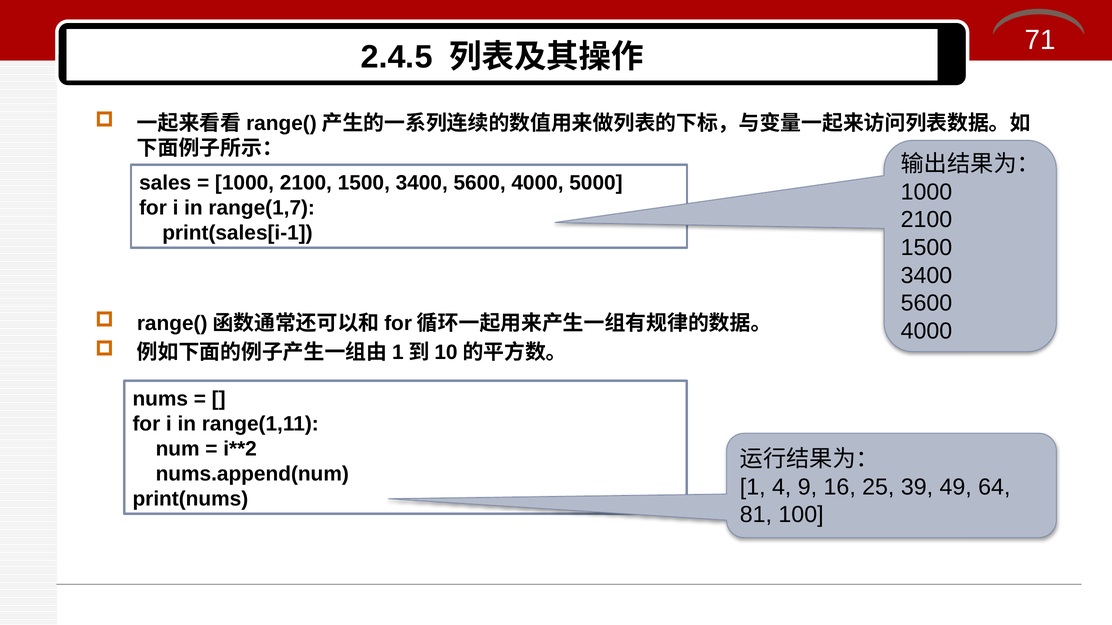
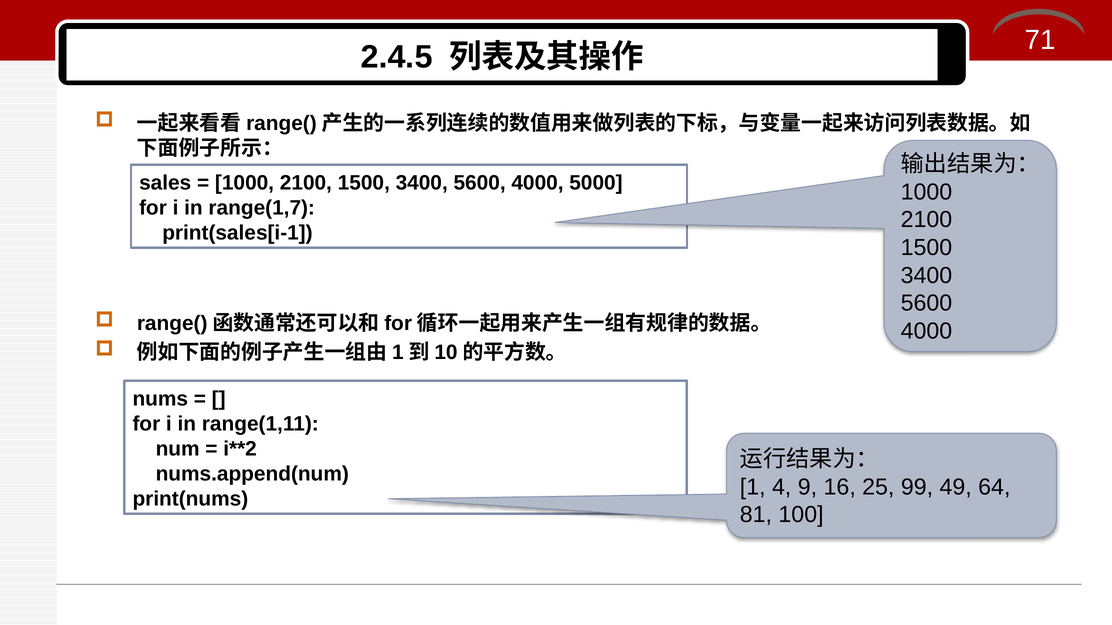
39: 39 -> 99 (917, 487)
